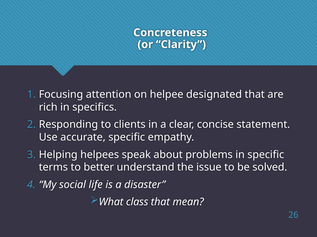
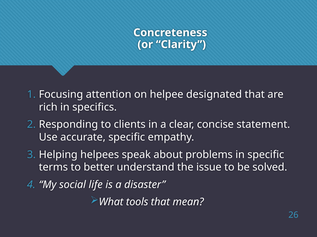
class: class -> tools (137, 203)
